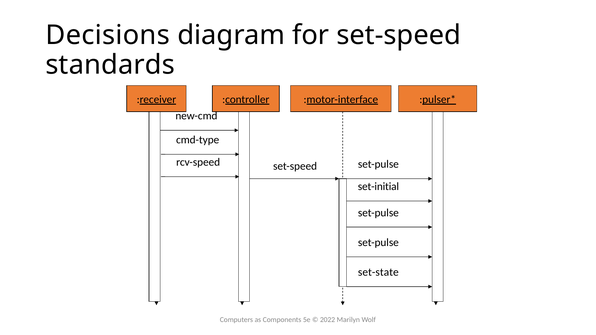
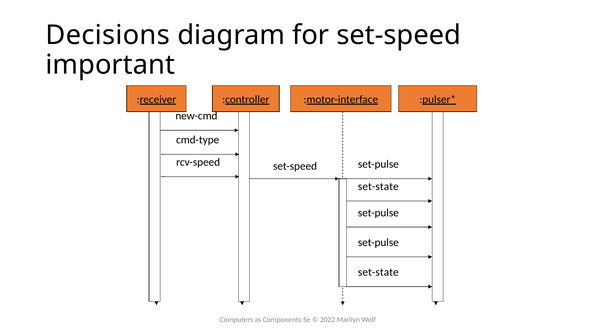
standards: standards -> important (110, 65)
set-initial: set-initial -> set-state (378, 187)
